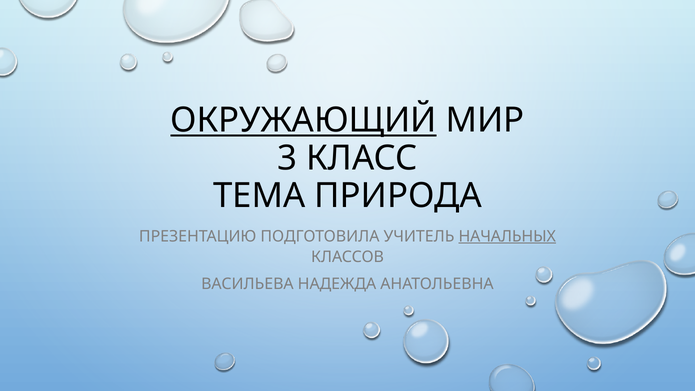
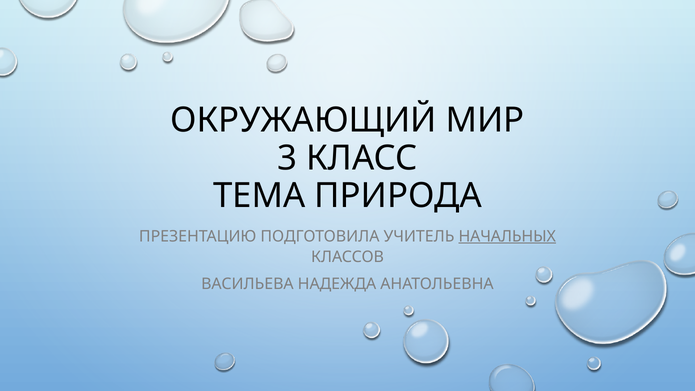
ОКРУЖАЮЩИЙ underline: present -> none (304, 121)
